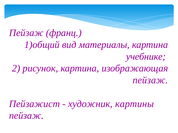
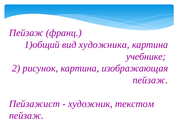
материалы: материалы -> художника (104, 45)
картины: картины -> текстом (135, 104)
